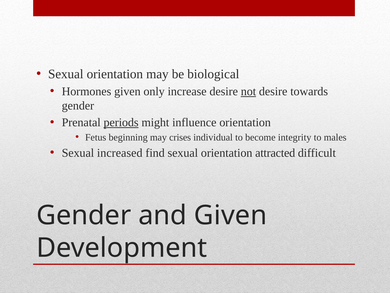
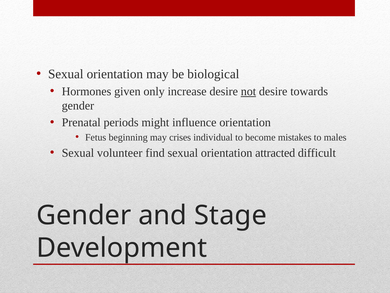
periods underline: present -> none (121, 122)
integrity: integrity -> mistakes (295, 137)
increased: increased -> volunteer (120, 153)
and Given: Given -> Stage (231, 215)
